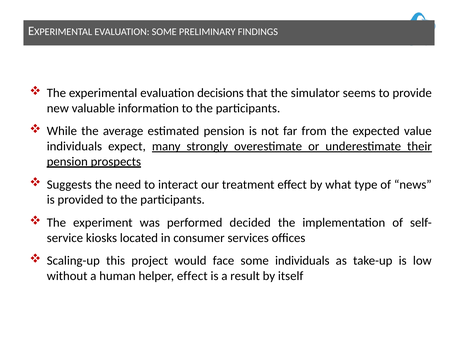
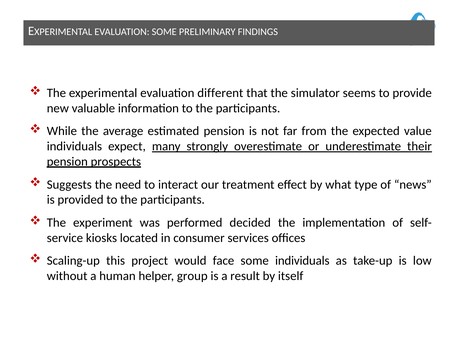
decisions: decisions -> different (220, 93)
helper effect: effect -> group (192, 276)
